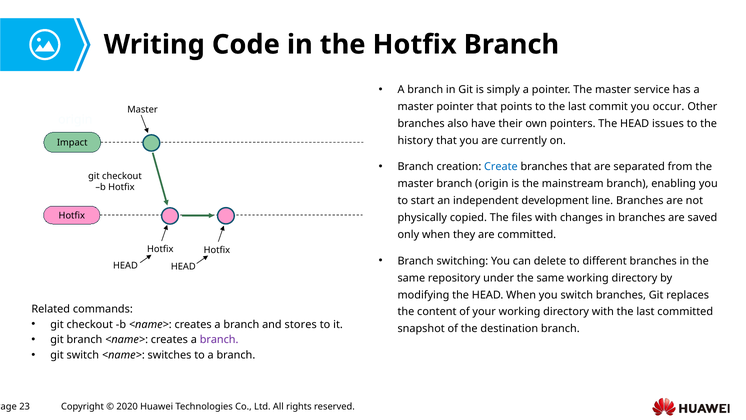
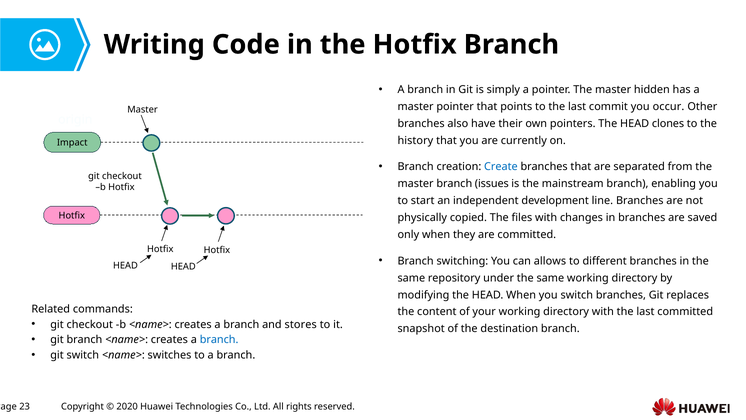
service: service -> hidden (652, 89)
issues: issues -> clones (668, 123)
branch origin: origin -> issues (492, 184)
delete: delete -> allows (550, 261)
branch colour: purple -> blue (219, 340)
